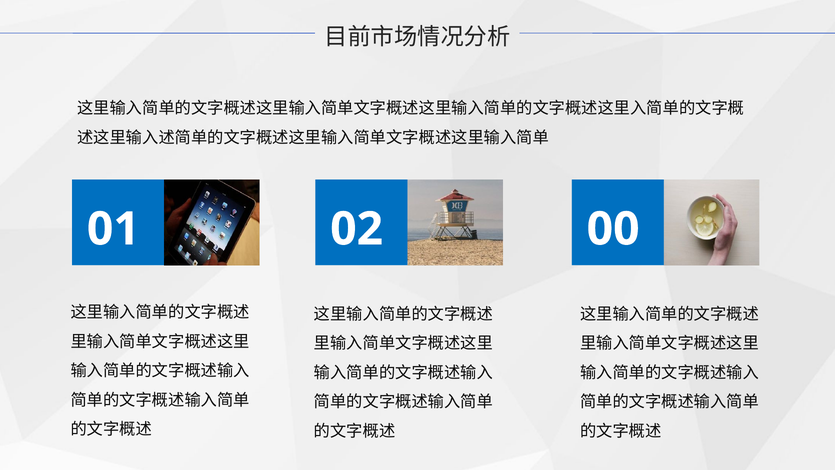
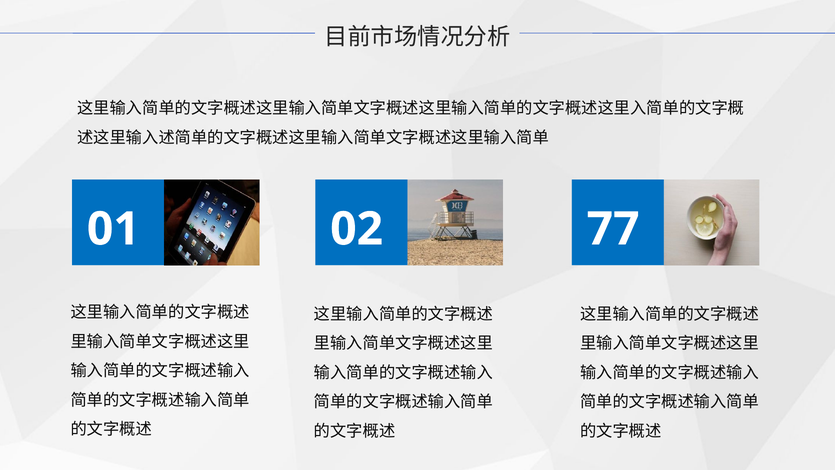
00: 00 -> 77 (613, 229)
